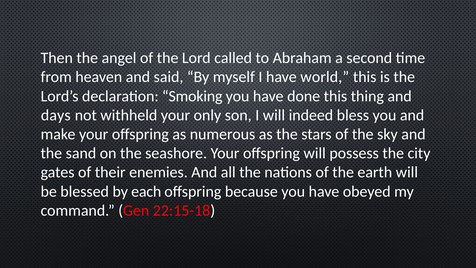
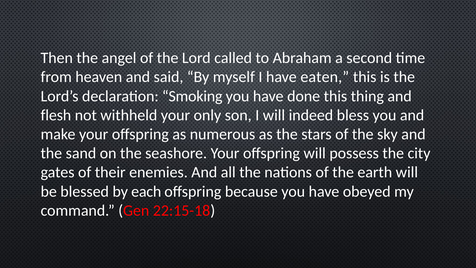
world: world -> eaten (325, 77)
days: days -> flesh (56, 115)
